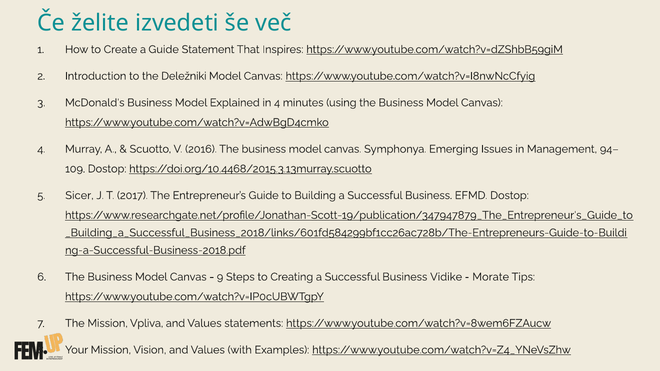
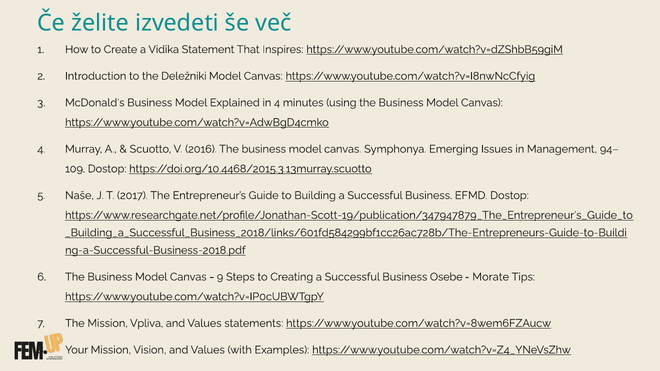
a Guide: Guide -> Vidika (164, 49)
Sicer: Sicer -> Naše (80, 196)
Vidike: Vidike -> Osebe (446, 277)
